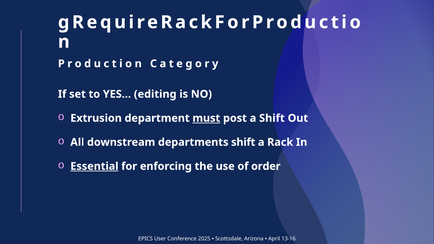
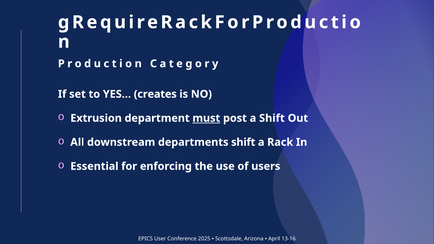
editing: editing -> creates (155, 94)
Essential underline: present -> none (94, 166)
order: order -> users (266, 166)
